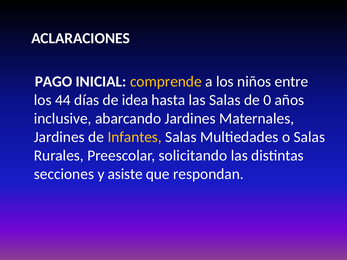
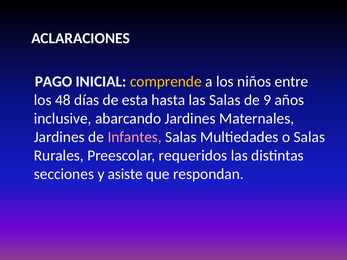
44: 44 -> 48 (63, 100)
idea: idea -> esta (135, 100)
0: 0 -> 9 (267, 100)
Infantes colour: yellow -> pink (135, 137)
solicitando: solicitando -> requeridos (193, 156)
